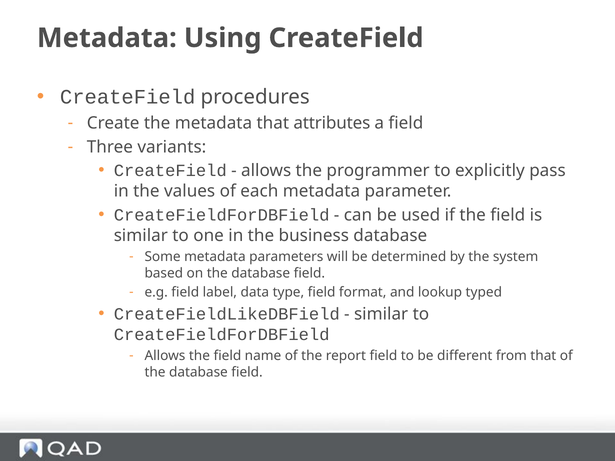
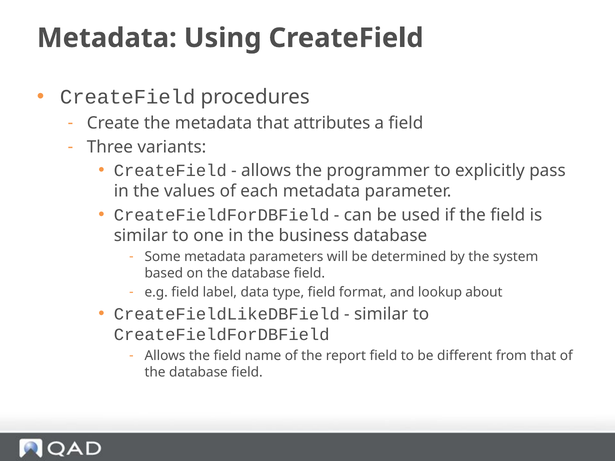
typed: typed -> about (484, 292)
